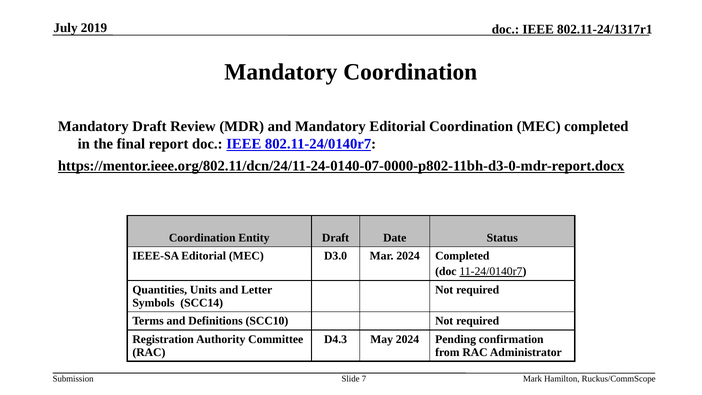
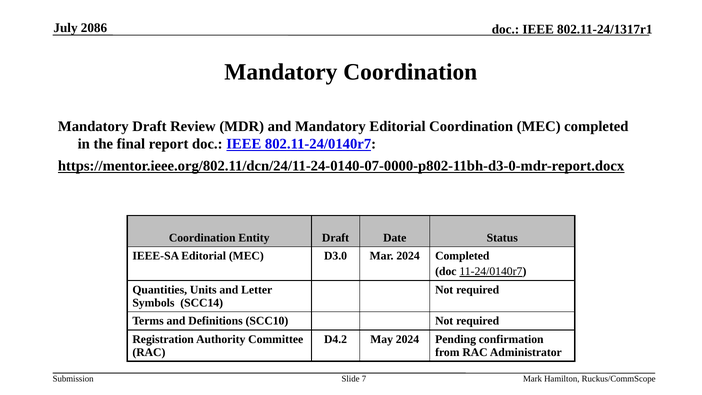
2019: 2019 -> 2086 (94, 28)
D4.3: D4.3 -> D4.2 (336, 339)
